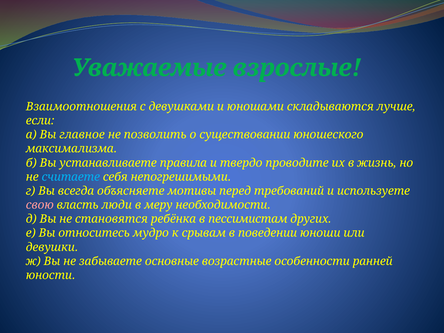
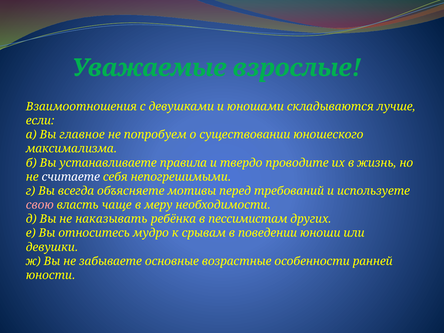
позволить: позволить -> попробуем (155, 135)
считаете colour: light blue -> white (71, 177)
люди: люди -> чаще (117, 205)
становятся: становятся -> наказывать (111, 219)
